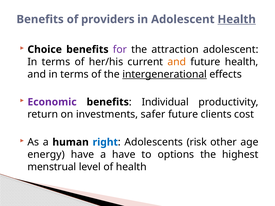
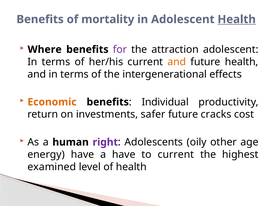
providers: providers -> mortality (108, 19)
Choice: Choice -> Where (45, 50)
intergenerational underline: present -> none (165, 74)
Economic colour: purple -> orange (52, 102)
clients: clients -> cracks (216, 115)
right colour: blue -> purple (105, 142)
risk: risk -> oily (197, 142)
to options: options -> current (176, 155)
menstrual: menstrual -> examined (52, 167)
